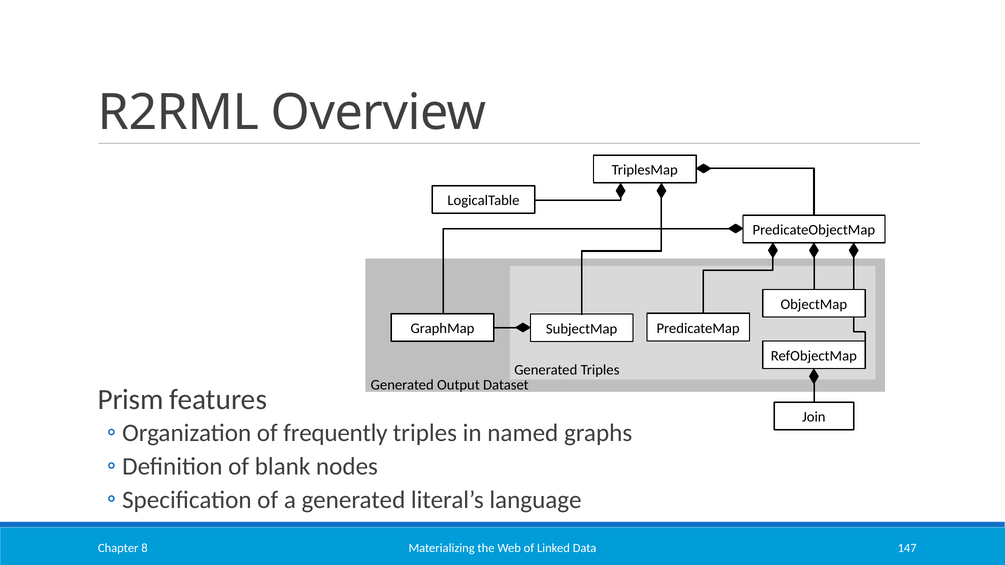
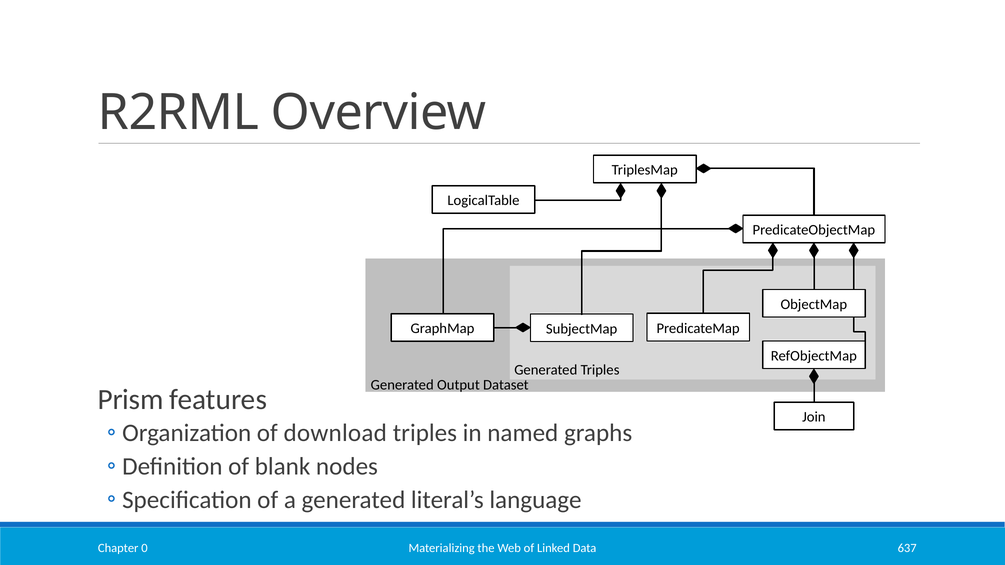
frequently: frequently -> download (335, 433)
147: 147 -> 637 (907, 548)
8: 8 -> 0 (144, 548)
